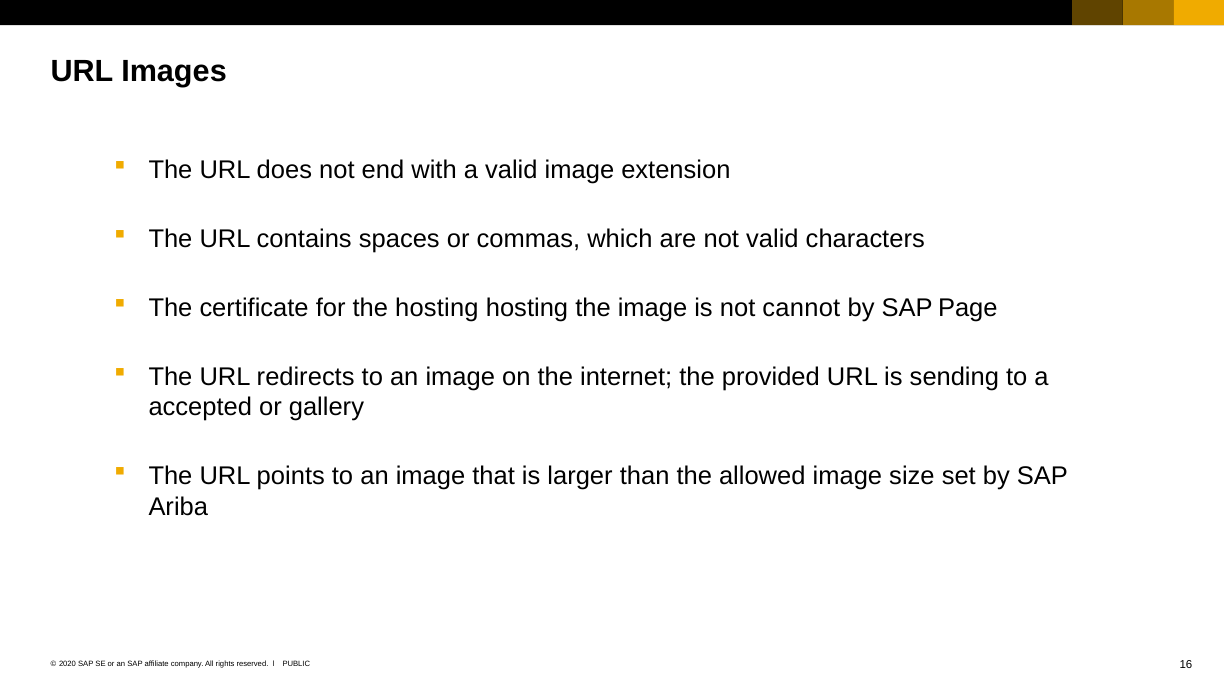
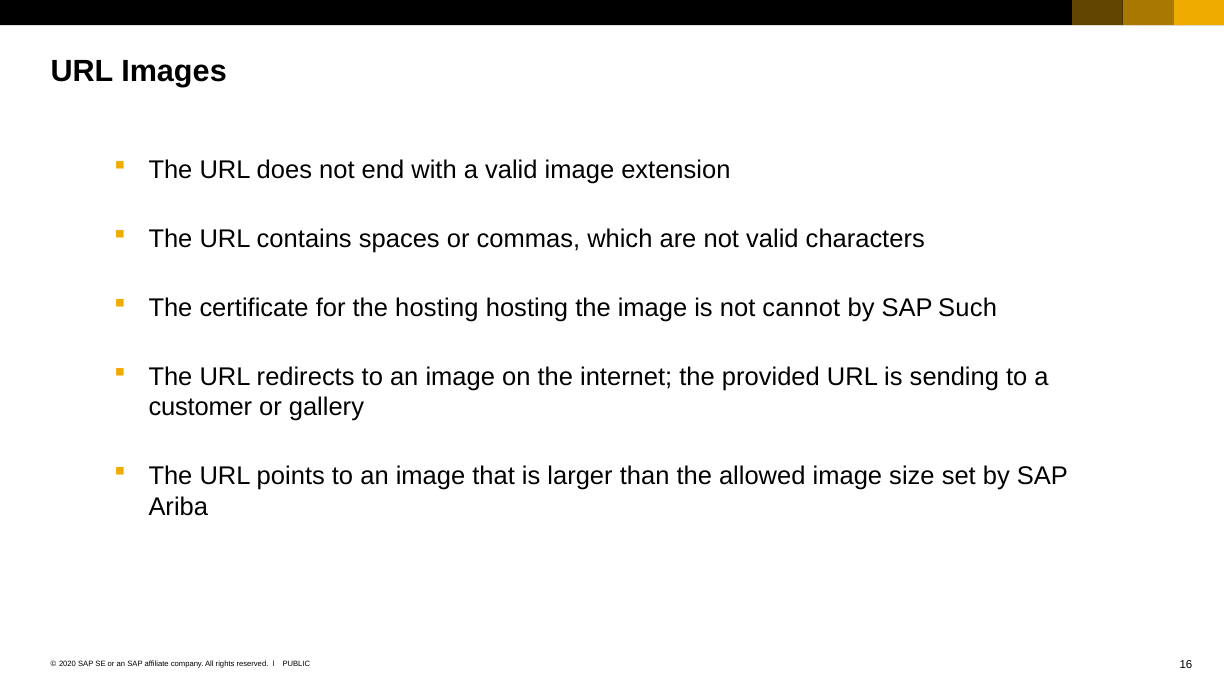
Page: Page -> Such (968, 307)
accepted: accepted -> customer (200, 407)
